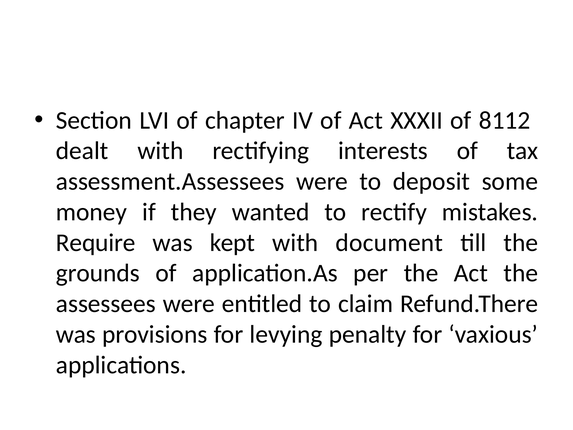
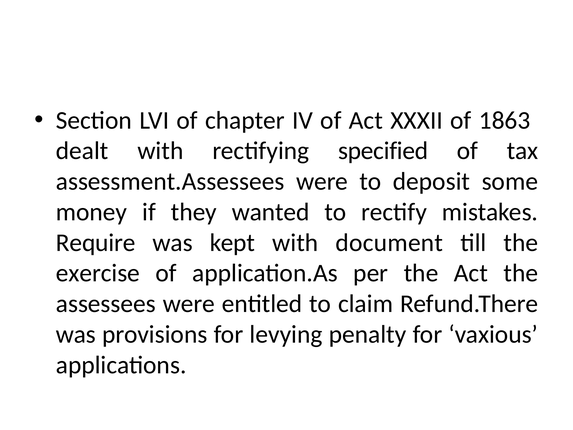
8112: 8112 -> 1863 (505, 120)
interests: interests -> specified (383, 151)
grounds: grounds -> exercise (98, 273)
